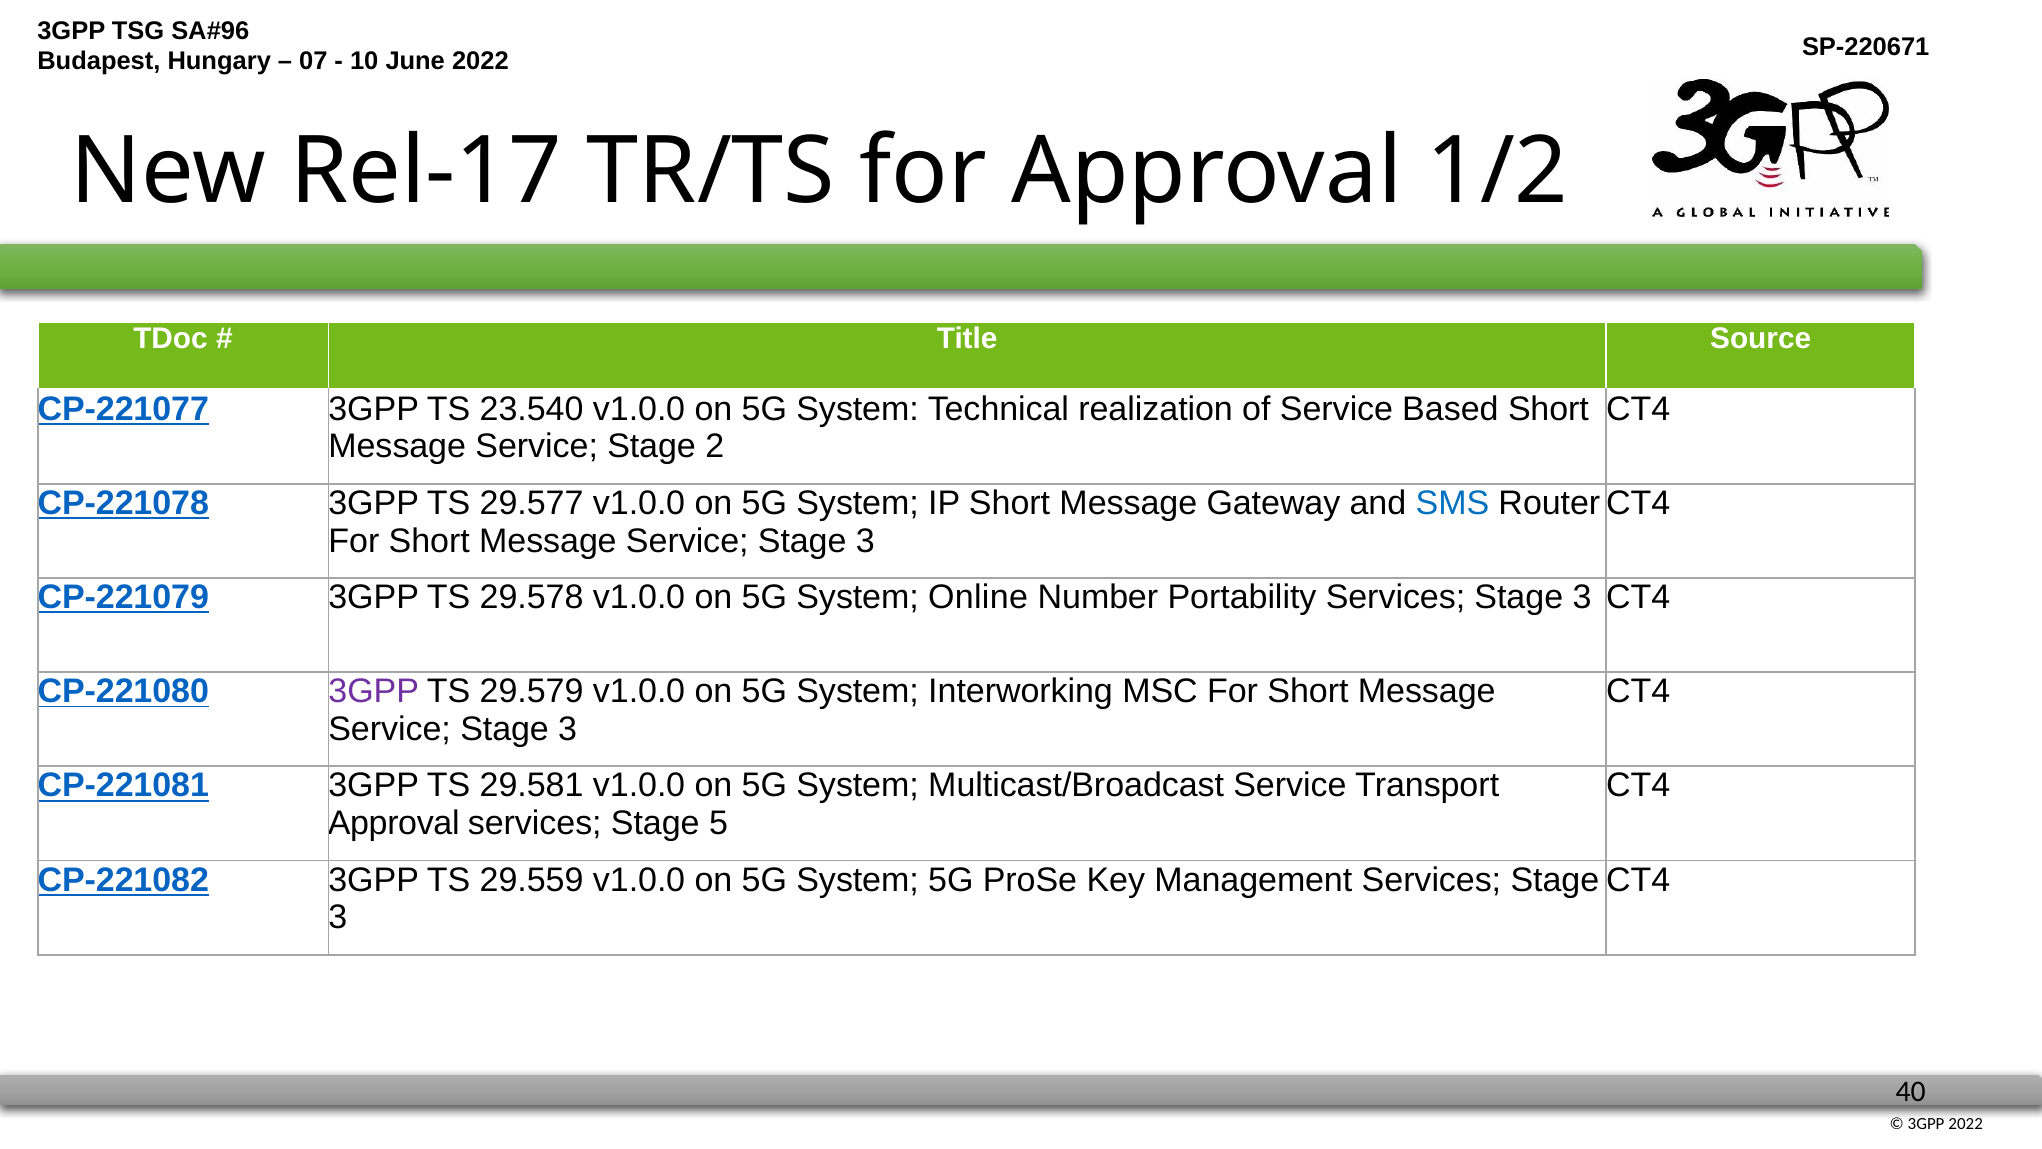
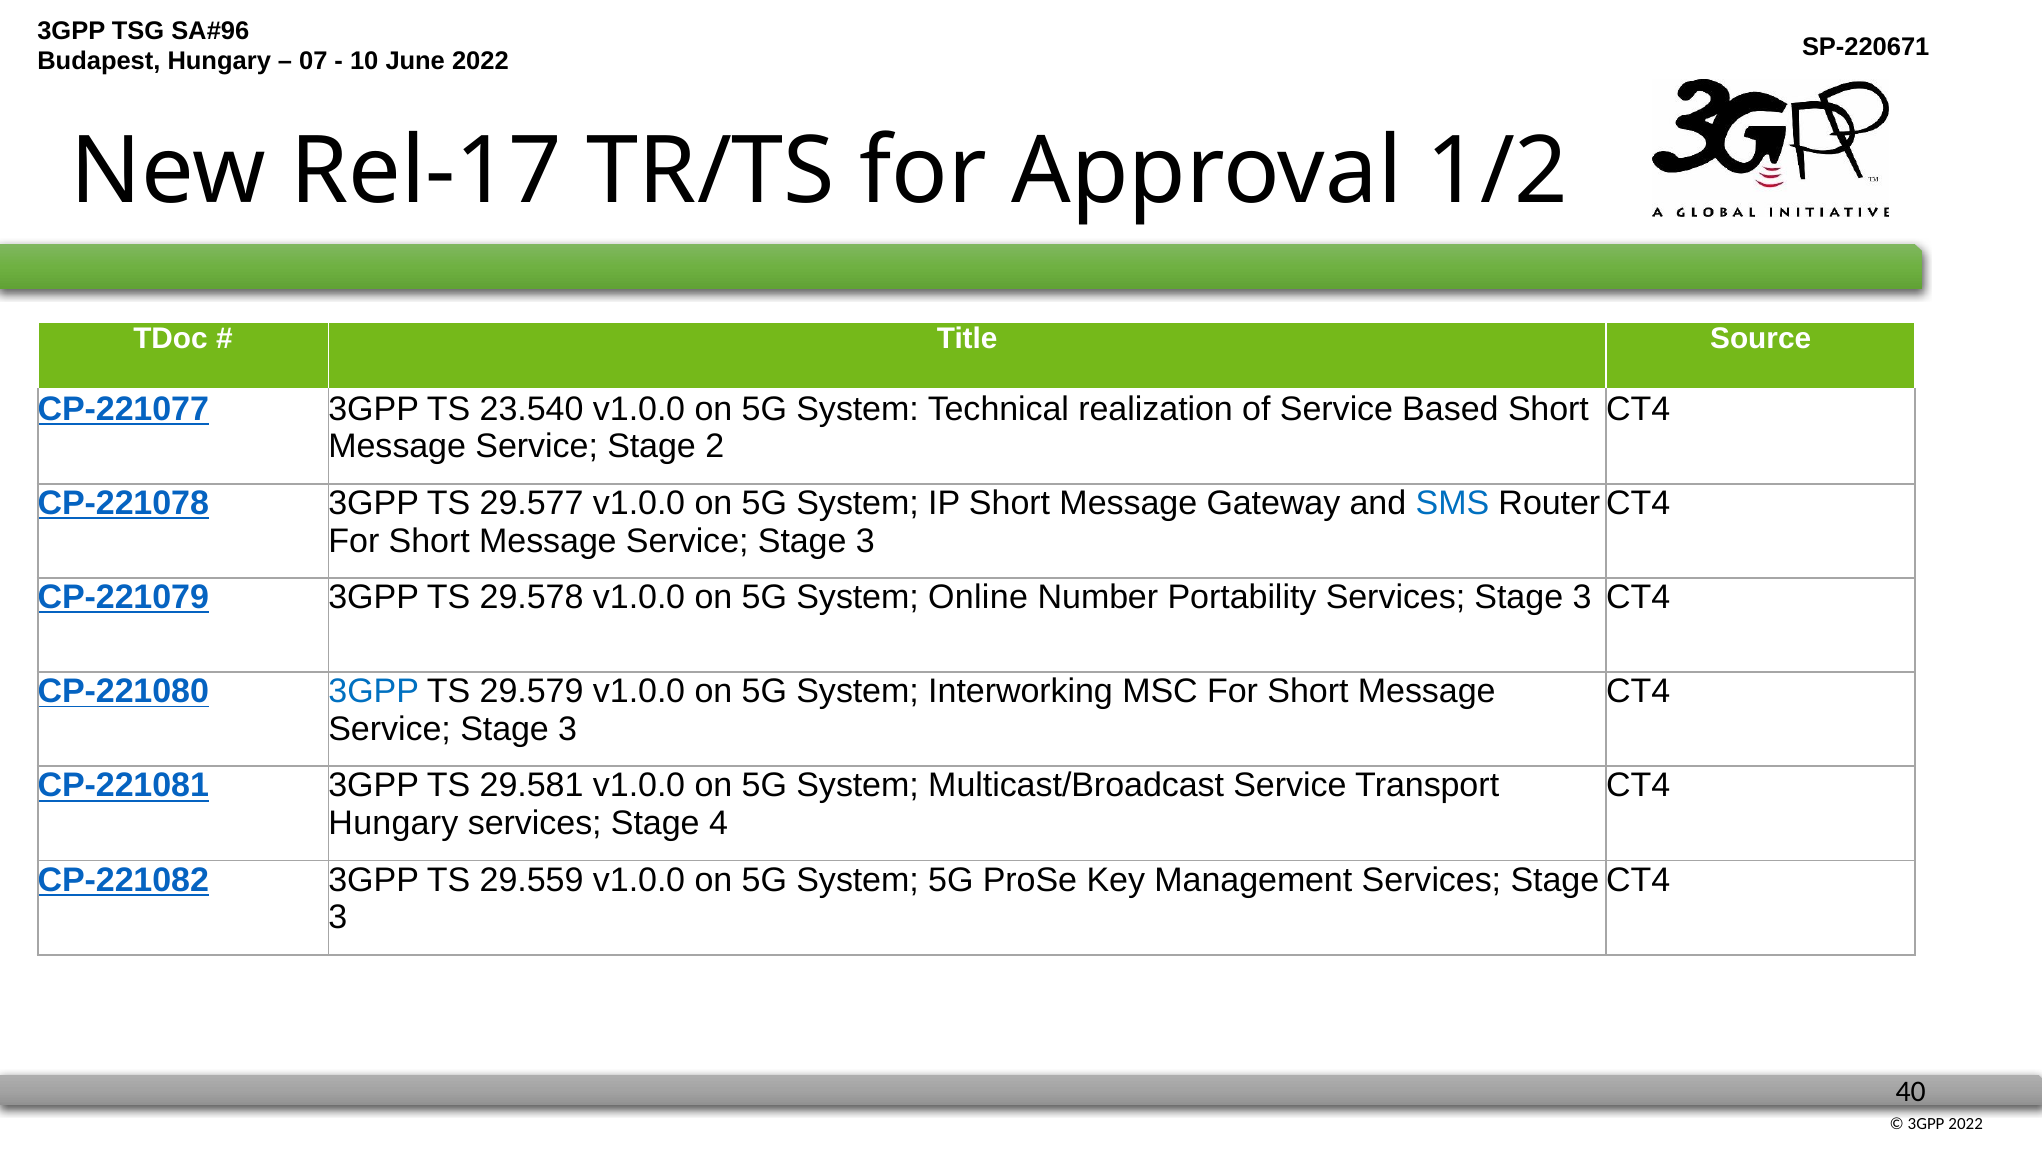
3GPP colour: purple -> blue (374, 691)
Approval: Approval -> Hungary (393, 823)
5: 5 -> 4 (718, 823)
